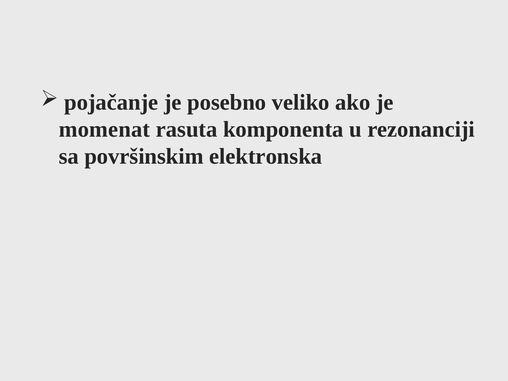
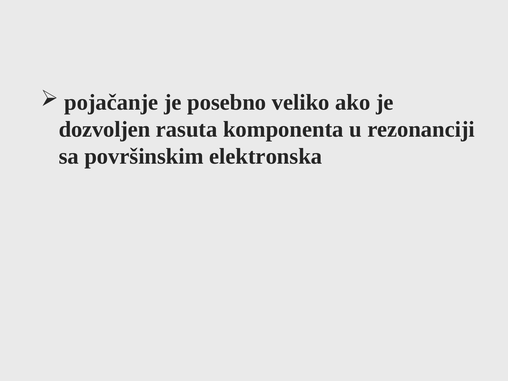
momenat: momenat -> dozvoljen (105, 129)
